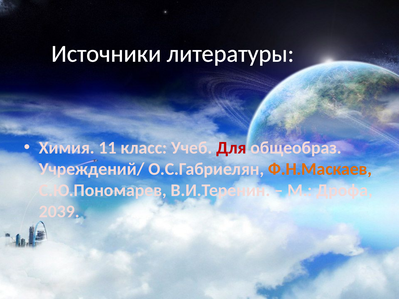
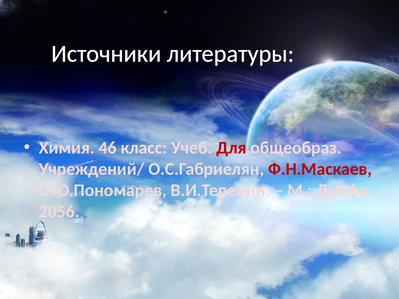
11: 11 -> 46 (108, 148)
Ф.Н.Маскаев colour: orange -> red (320, 169)
2039: 2039 -> 2056 (59, 212)
